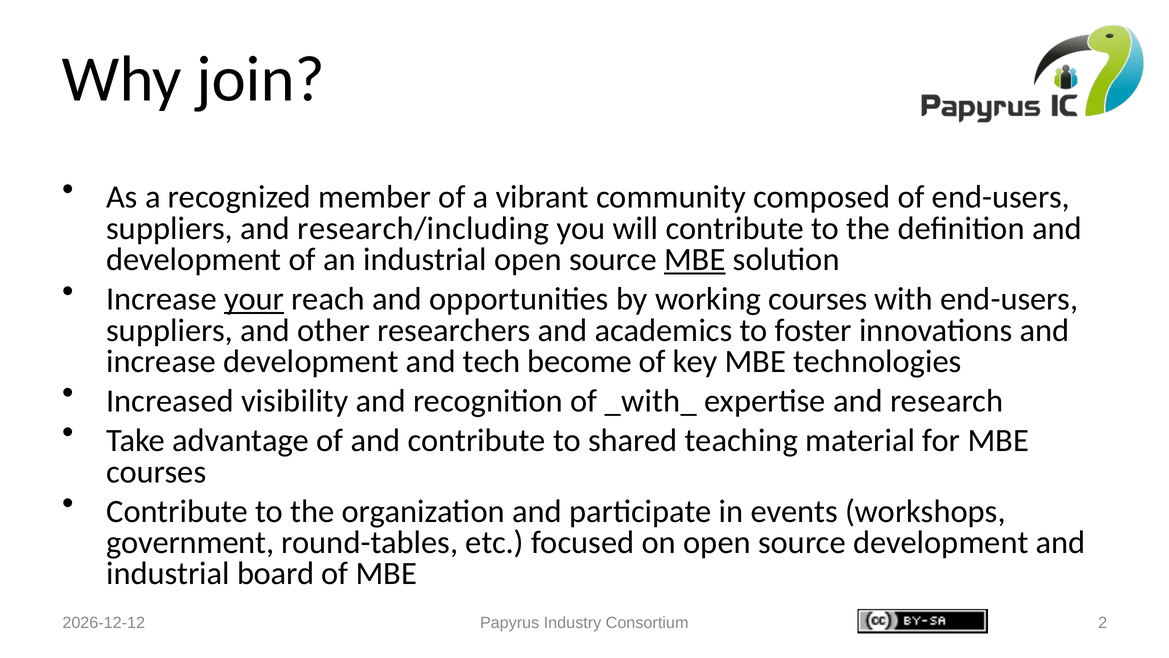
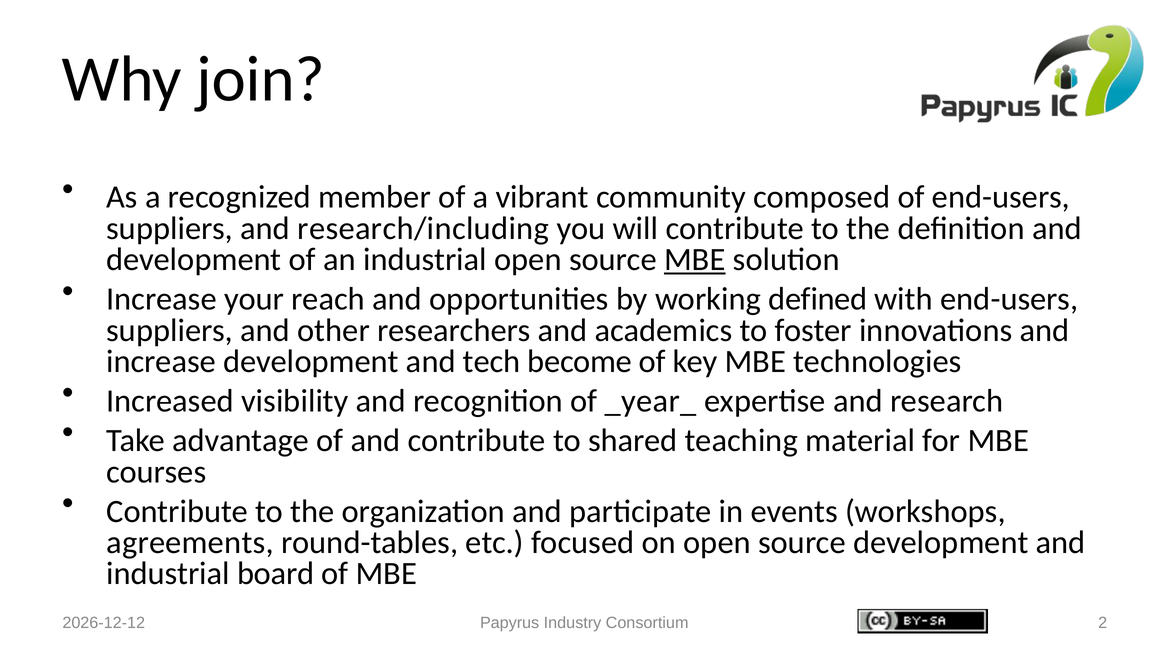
your underline: present -> none (254, 299)
working courses: courses -> defined (818, 299)
_with_: _with_ -> _year_ (651, 401)
government: government -> agreements (190, 542)
